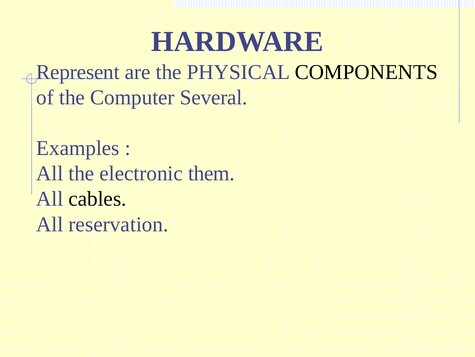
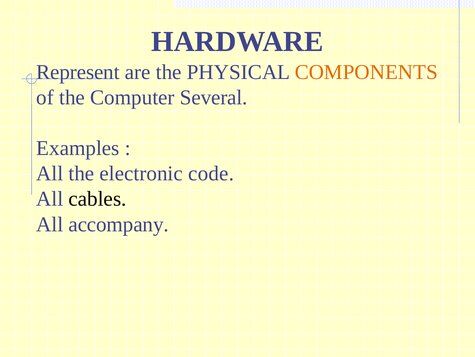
COMPONENTS colour: black -> orange (366, 72)
them: them -> code (211, 173)
reservation: reservation -> accompany (119, 224)
